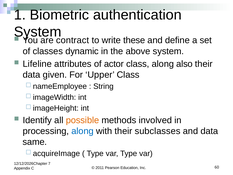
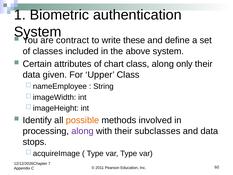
dynamic: dynamic -> included (82, 51)
Lifeline: Lifeline -> Certain (37, 64)
actor: actor -> chart (114, 64)
also: also -> only (184, 64)
along colour: blue -> purple (83, 131)
same: same -> stops (35, 142)
